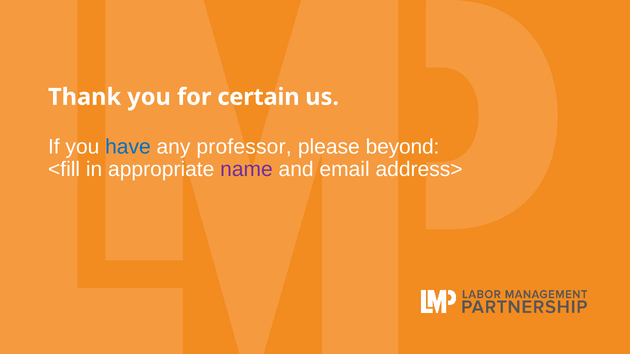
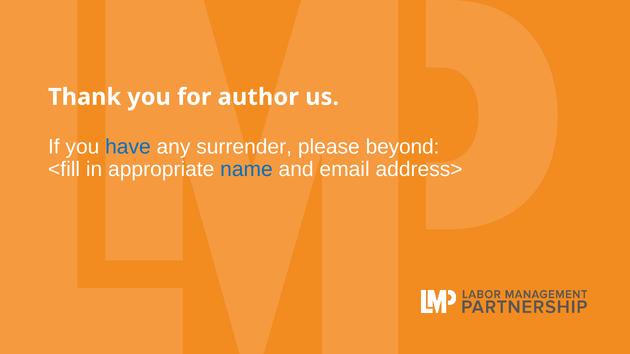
certain: certain -> author (258, 97)
professor: professor -> surrender (244, 147)
name colour: purple -> blue (246, 169)
